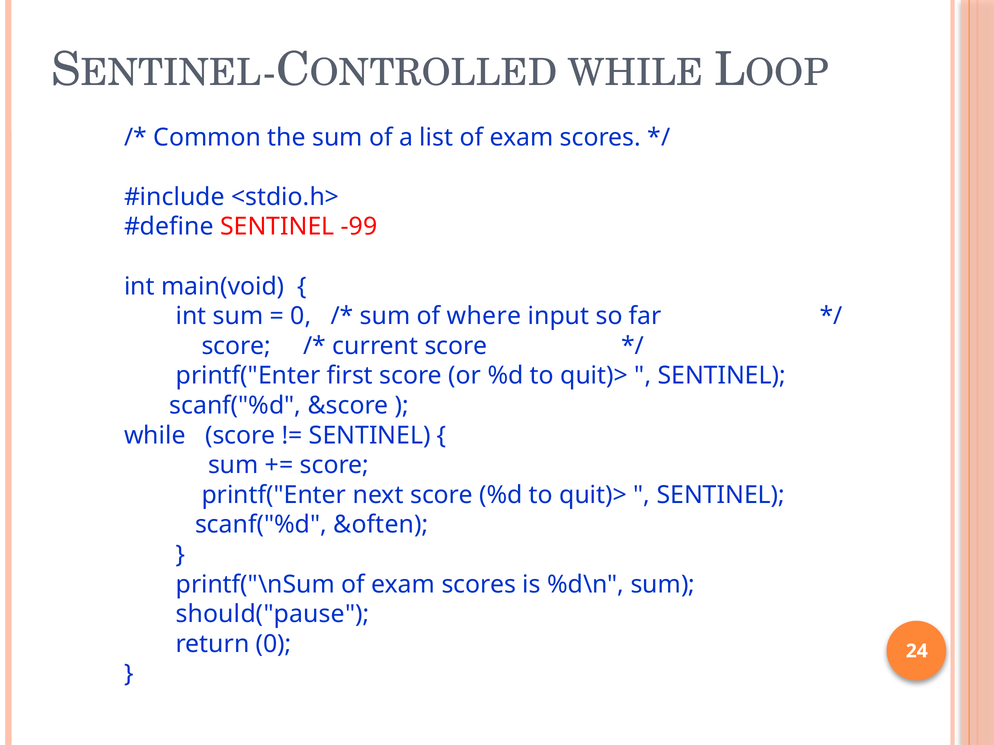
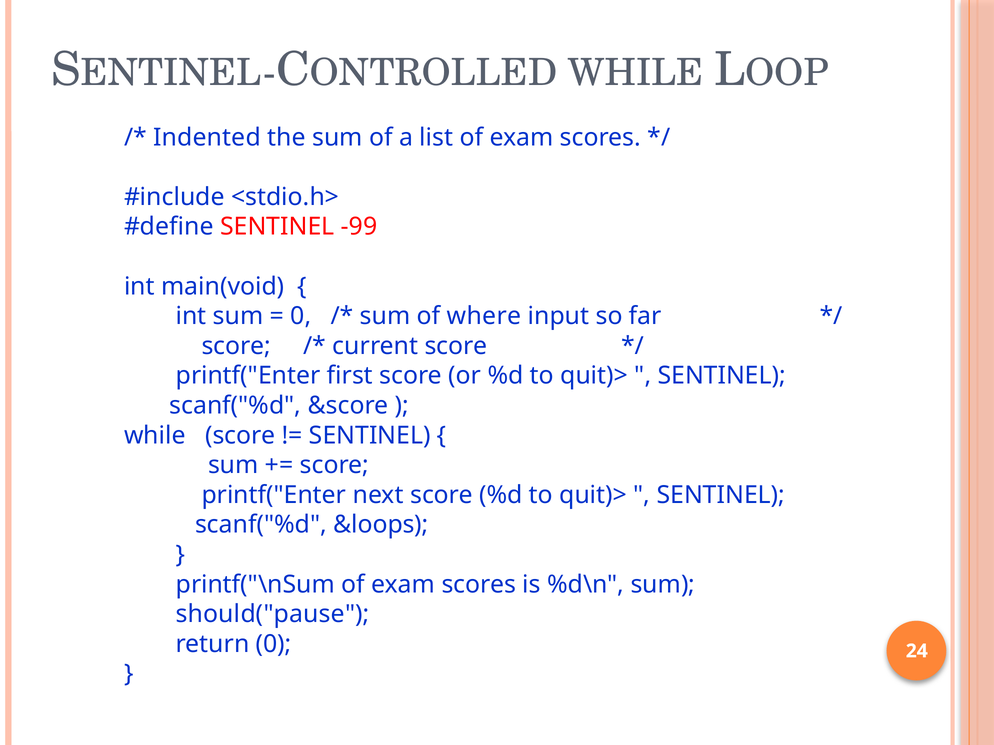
Common: Common -> Indented (207, 137)
&often: &often -> &loops (381, 525)
